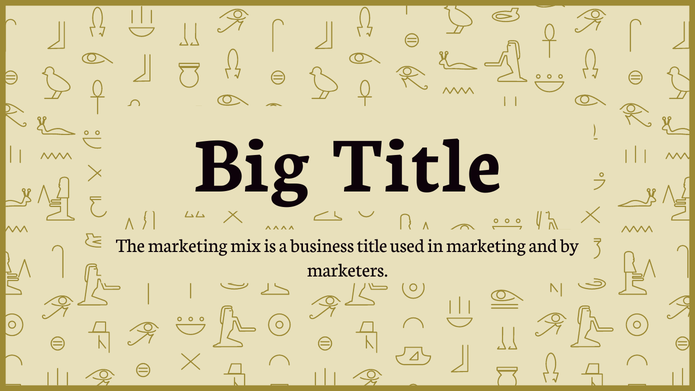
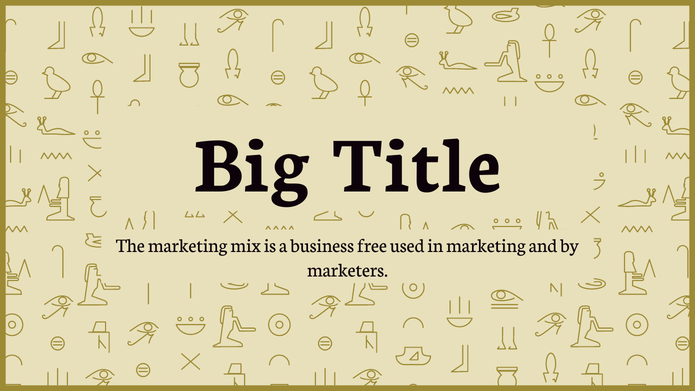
business title: title -> free (372, 246)
